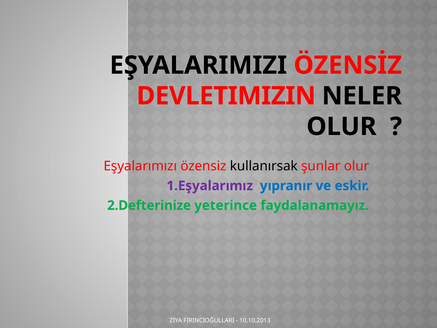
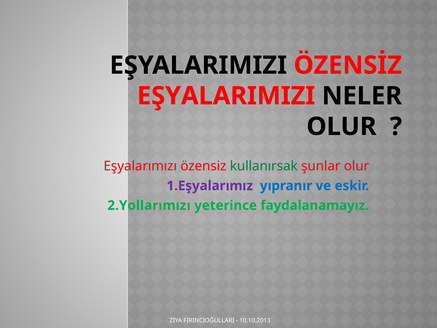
DEVLETIMIZIN: DEVLETIMIZIN -> EŞYALARIMIZI (226, 96)
kullanırsak colour: black -> green (264, 166)
2.Defterinize: 2.Defterinize -> 2.Yollarımızı (149, 205)
